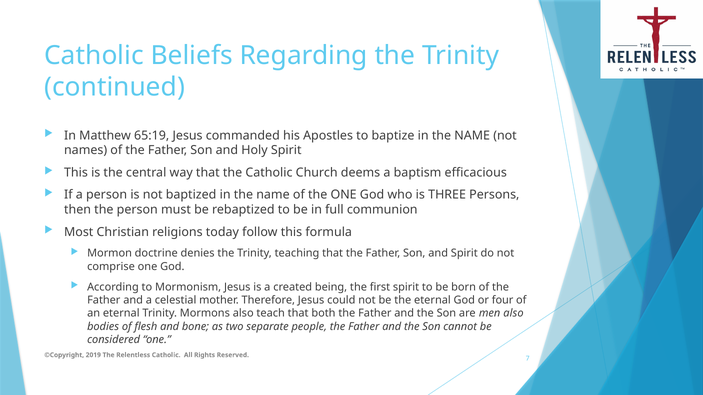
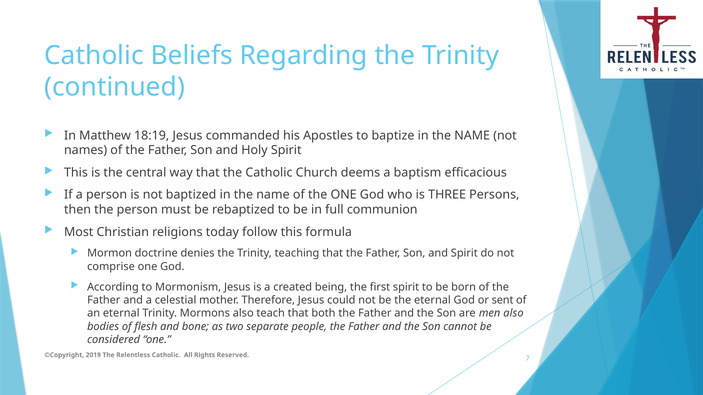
65:19: 65:19 -> 18:19 (152, 136)
four: four -> sent (503, 300)
